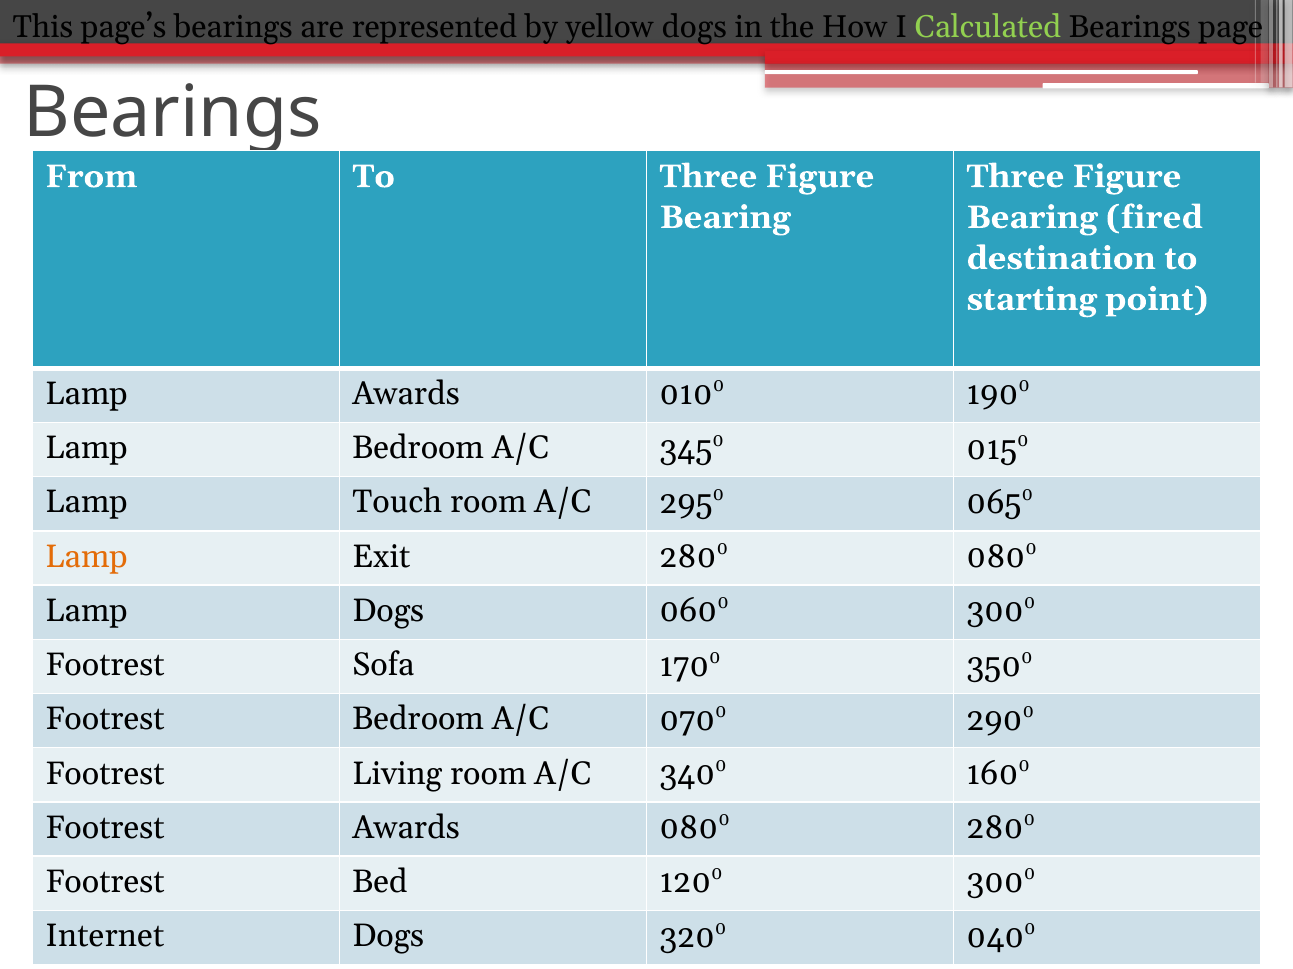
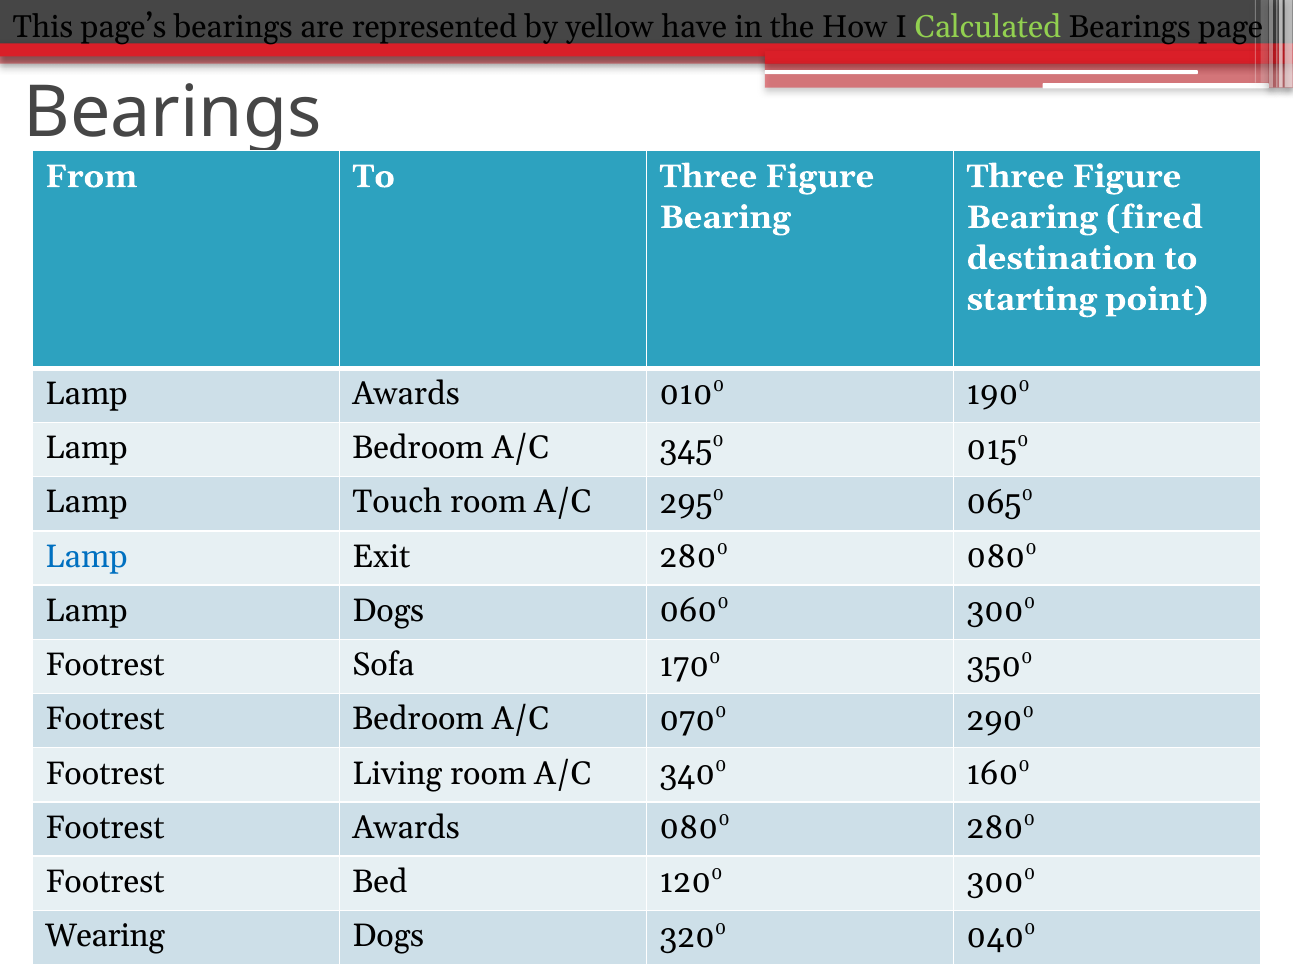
yellow dogs: dogs -> have (694, 27)
Lamp colour: orange -> blue (87, 557)
Internet: Internet -> Wearing (105, 937)
